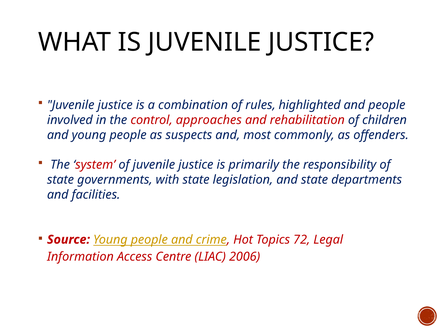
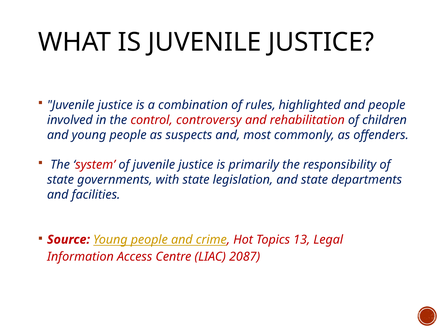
approaches: approaches -> controversy (209, 120)
72: 72 -> 13 (302, 240)
2006: 2006 -> 2087 (245, 257)
